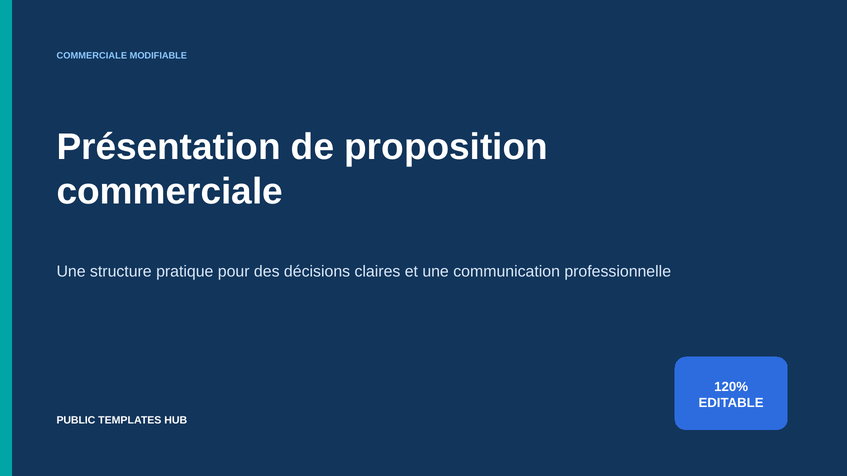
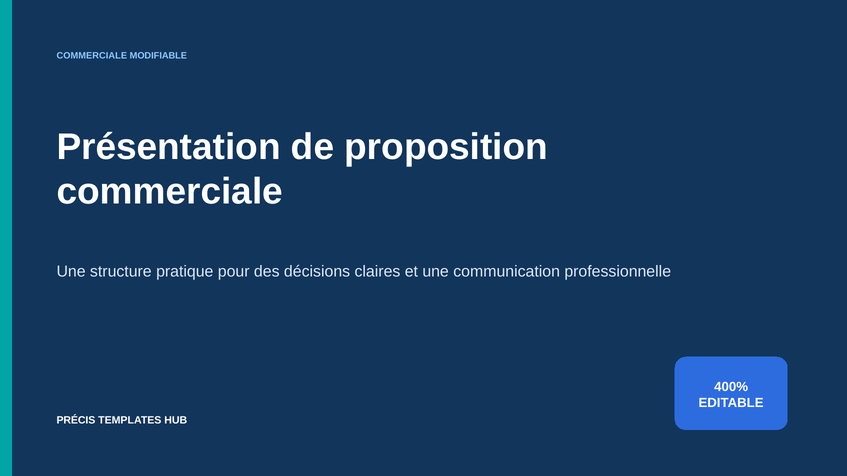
120%: 120% -> 400% (731, 387)
PUBLIC: PUBLIC -> PRÉCIS (76, 420)
